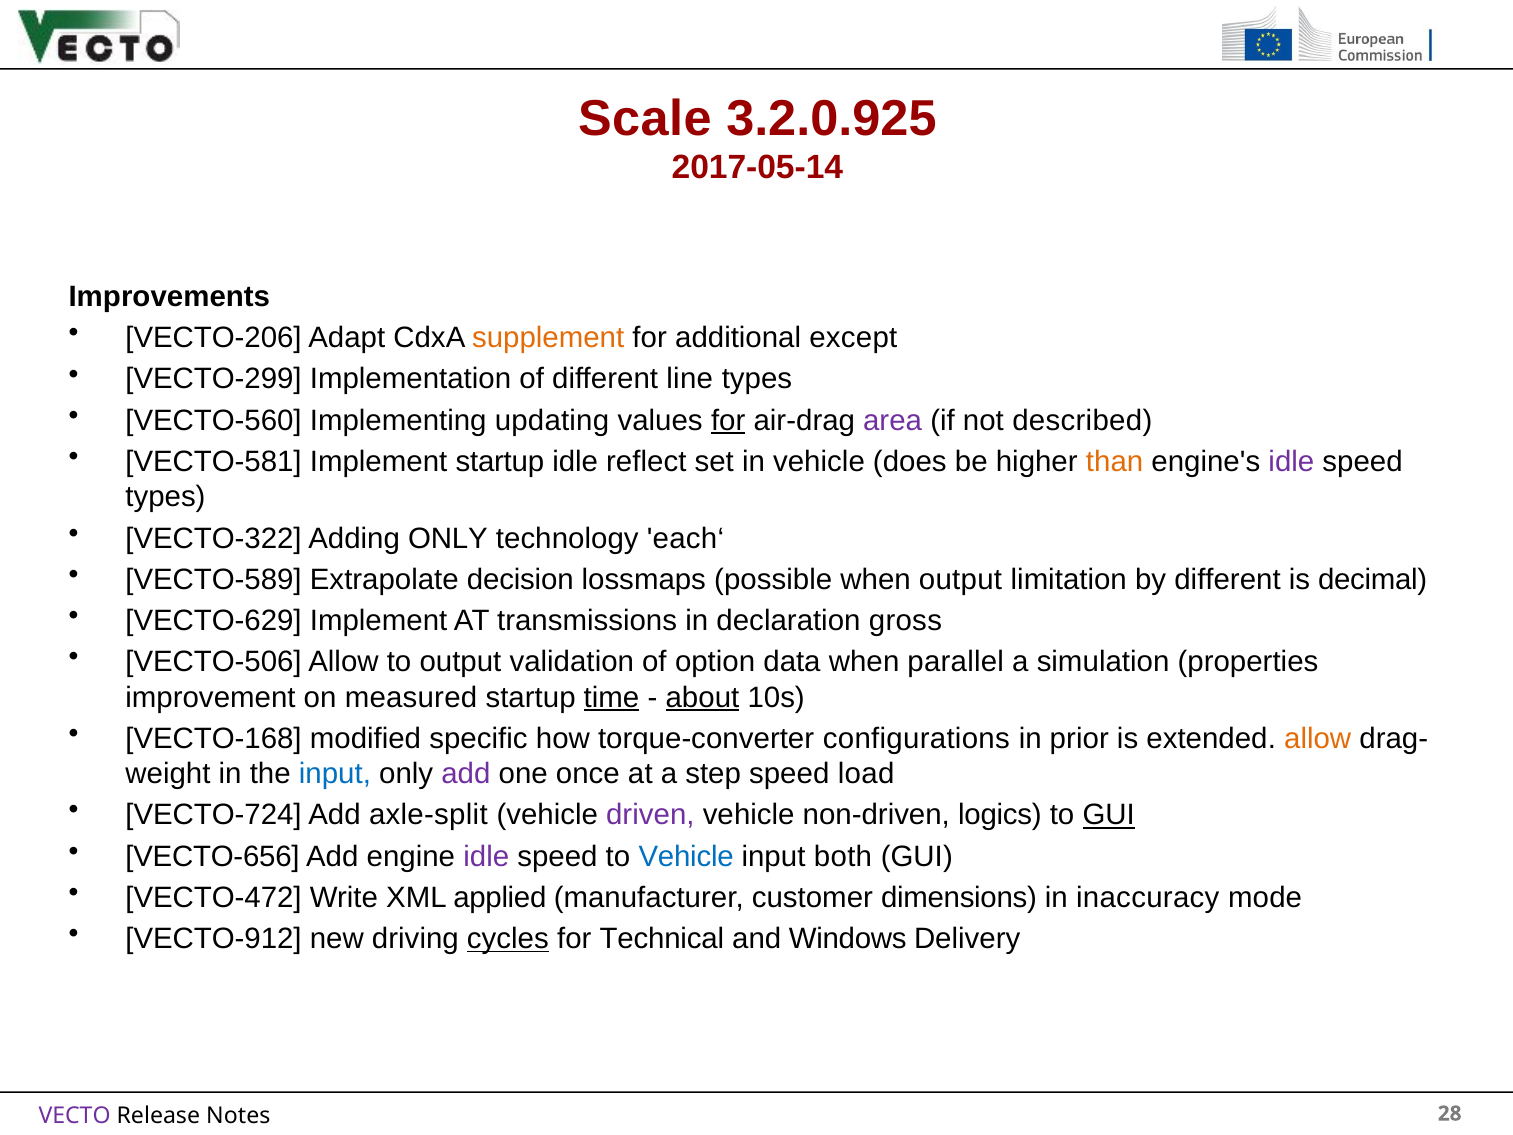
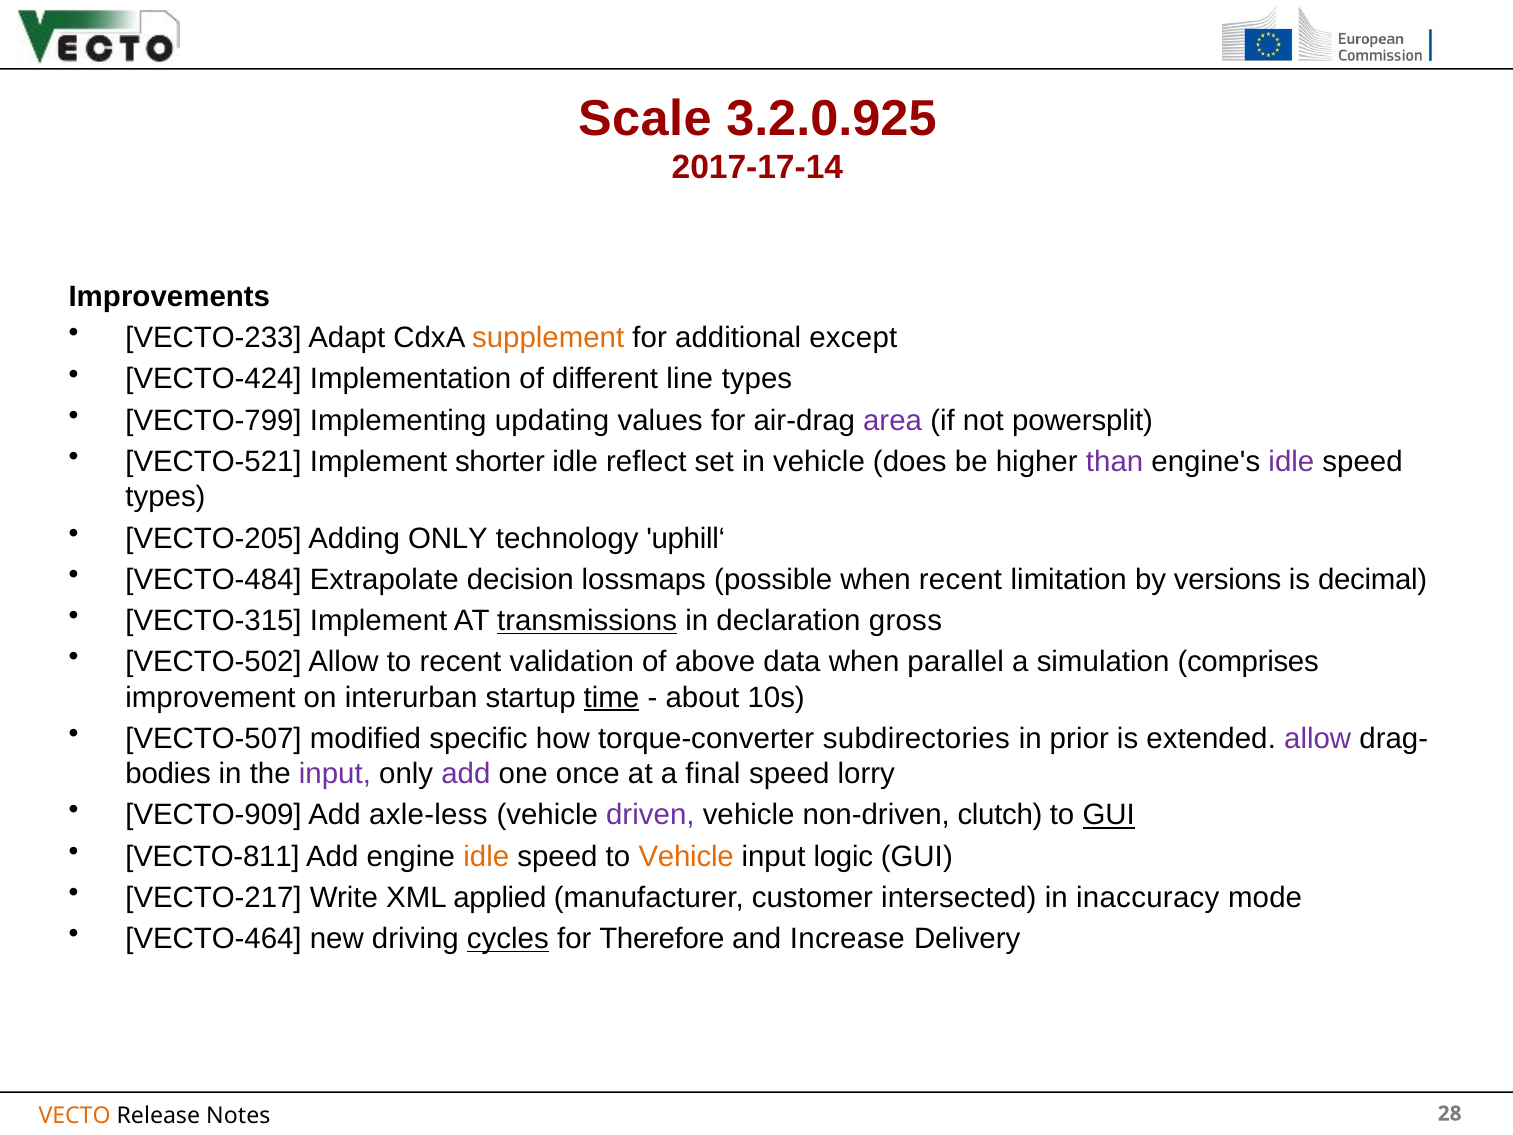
2017-05-14: 2017-05-14 -> 2017-17-14 (757, 168)
VECTO-206: VECTO-206 -> VECTO-233 (214, 338)
VECTO-299: VECTO-299 -> VECTO-424 (214, 379)
VECTO-560: VECTO-560 -> VECTO-799 (214, 420)
for underline: present -> none (728, 420)
described: described -> powersplit (1083, 420)
VECTO-581: VECTO-581 -> VECTO-521 (214, 462)
Implement startup: startup -> shorter (500, 462)
than colour: orange -> purple (1115, 462)
VECTO-322: VECTO-322 -> VECTO-205 (214, 538)
each‘: each‘ -> uphill‘ (686, 538)
VECTO-589: VECTO-589 -> VECTO-484 (214, 579)
when output: output -> recent (961, 579)
by different: different -> versions (1228, 579)
VECTO-629: VECTO-629 -> VECTO-315 (214, 621)
transmissions underline: none -> present (587, 621)
VECTO-506: VECTO-506 -> VECTO-502 (214, 662)
to output: output -> recent (460, 662)
option: option -> above (715, 662)
properties: properties -> comprises (1248, 662)
measured: measured -> interurban (411, 697)
about underline: present -> none (702, 697)
VECTO-168: VECTO-168 -> VECTO-507 (214, 738)
configurations: configurations -> subdirectories (916, 738)
allow colour: orange -> purple (1318, 738)
weight: weight -> bodies (168, 774)
input colour: blue -> purple (335, 774)
step: step -> final (713, 774)
load: load -> lorry (866, 774)
VECTO-724: VECTO-724 -> VECTO-909 (214, 815)
axle-split: axle-split -> axle-less (428, 815)
logics: logics -> clutch (1000, 815)
VECTO-656: VECTO-656 -> VECTO-811 (213, 856)
idle colour: purple -> orange (486, 856)
Vehicle colour: blue -> orange (686, 856)
both: both -> logic (843, 856)
VECTO-472: VECTO-472 -> VECTO-217 (214, 897)
dimensions: dimensions -> intersected (959, 897)
VECTO-912: VECTO-912 -> VECTO-464 (214, 939)
Technical: Technical -> Therefore (662, 939)
Windows: Windows -> Increase (847, 939)
VECTO colour: purple -> orange (75, 1116)
